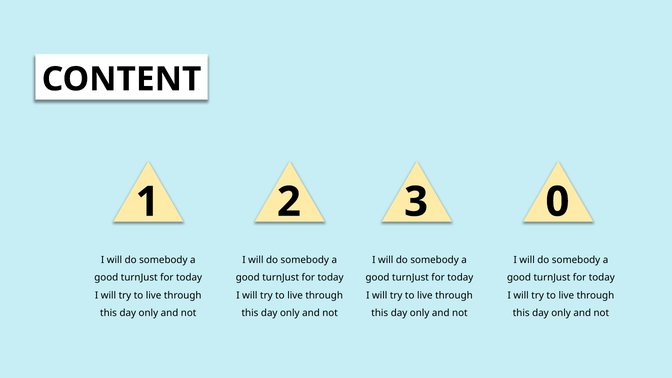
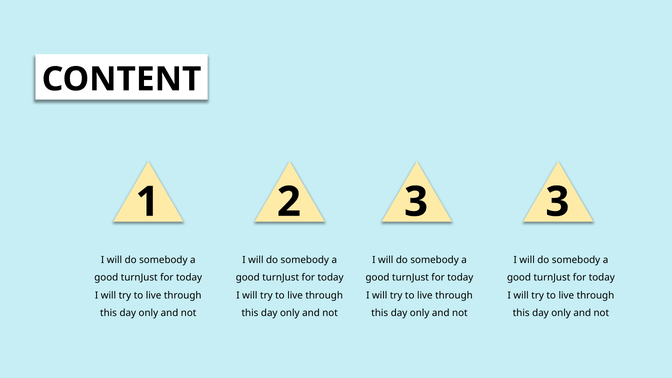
3 0: 0 -> 3 (557, 202)
